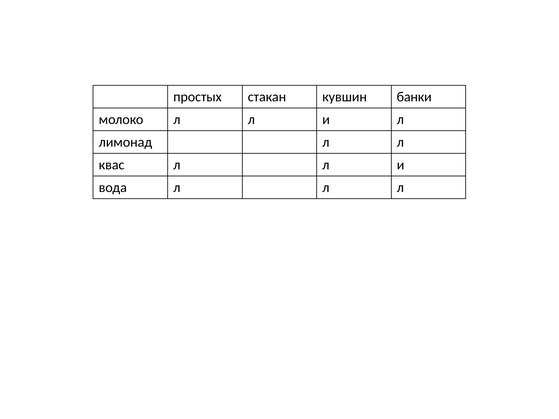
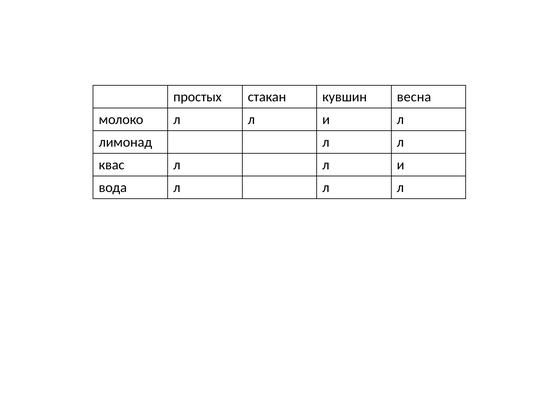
банки: банки -> весна (414, 97)
